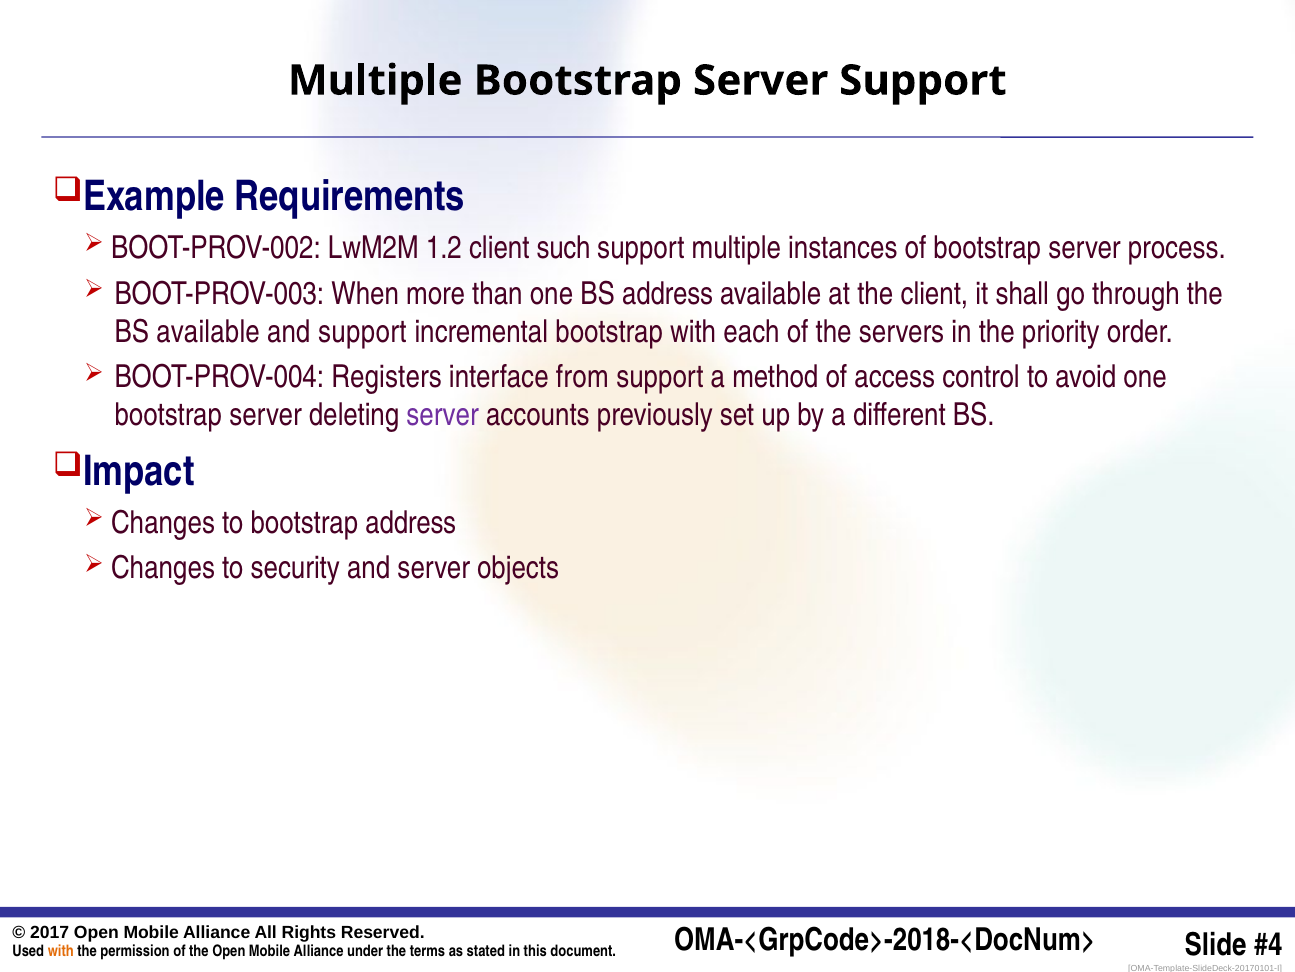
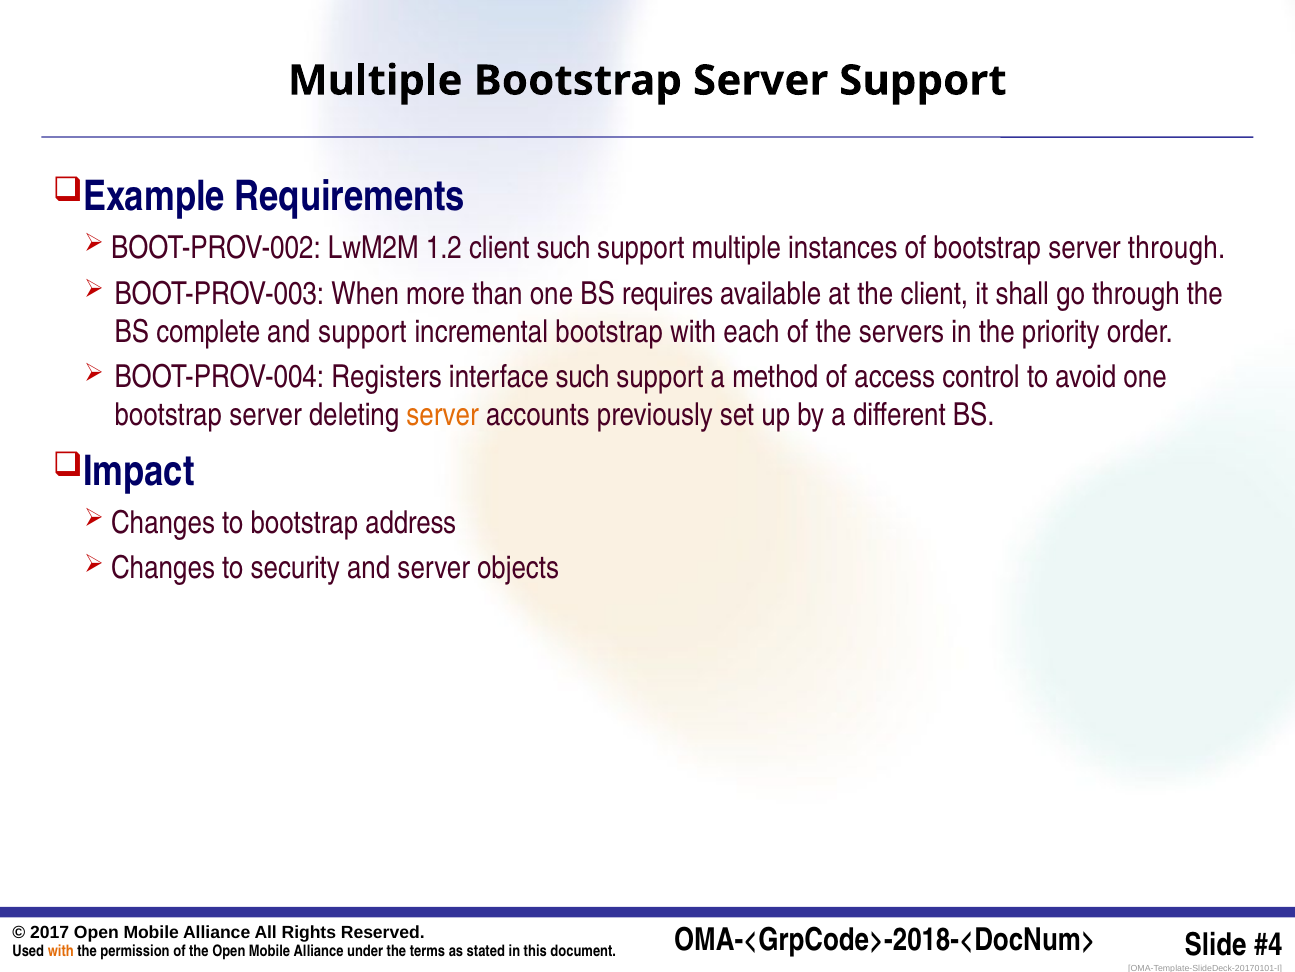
server process: process -> through (1177, 248)
BS address: address -> requires (668, 293)
BS available: available -> complete (208, 331)
interface from: from -> such (583, 377)
server colour: purple -> orange (443, 415)
